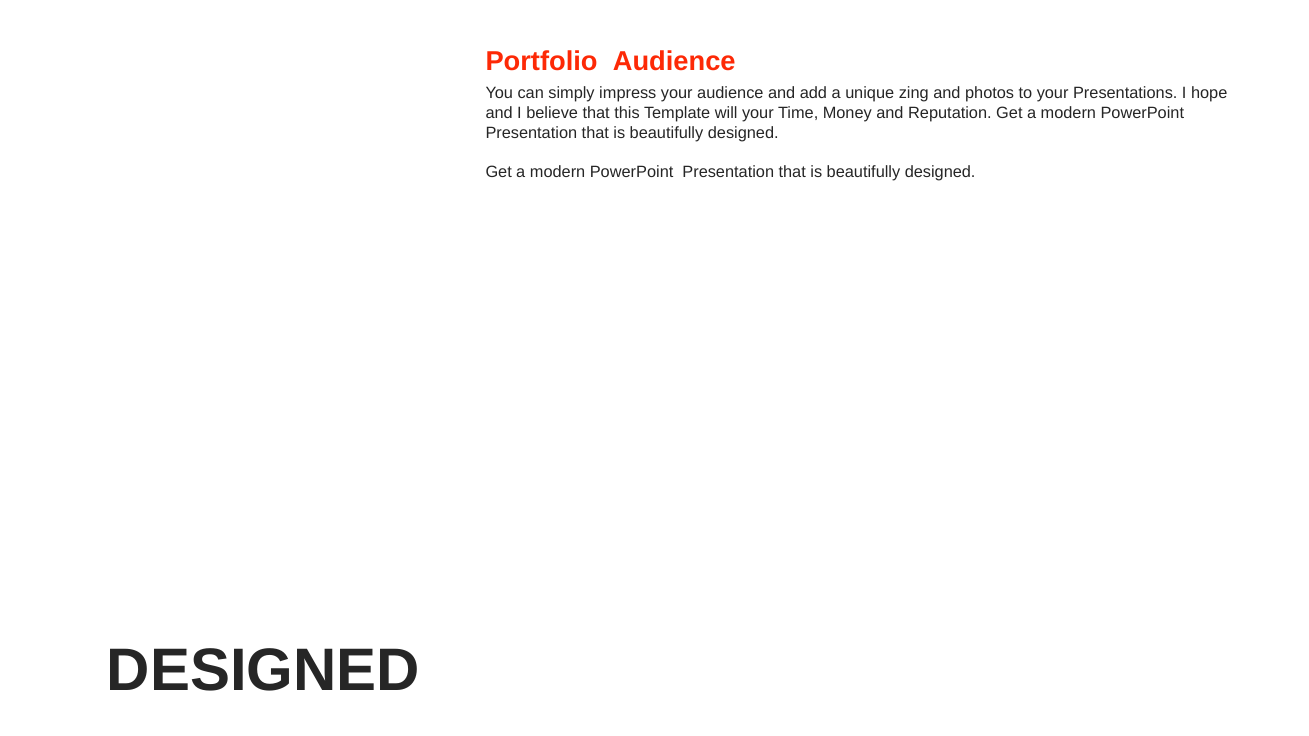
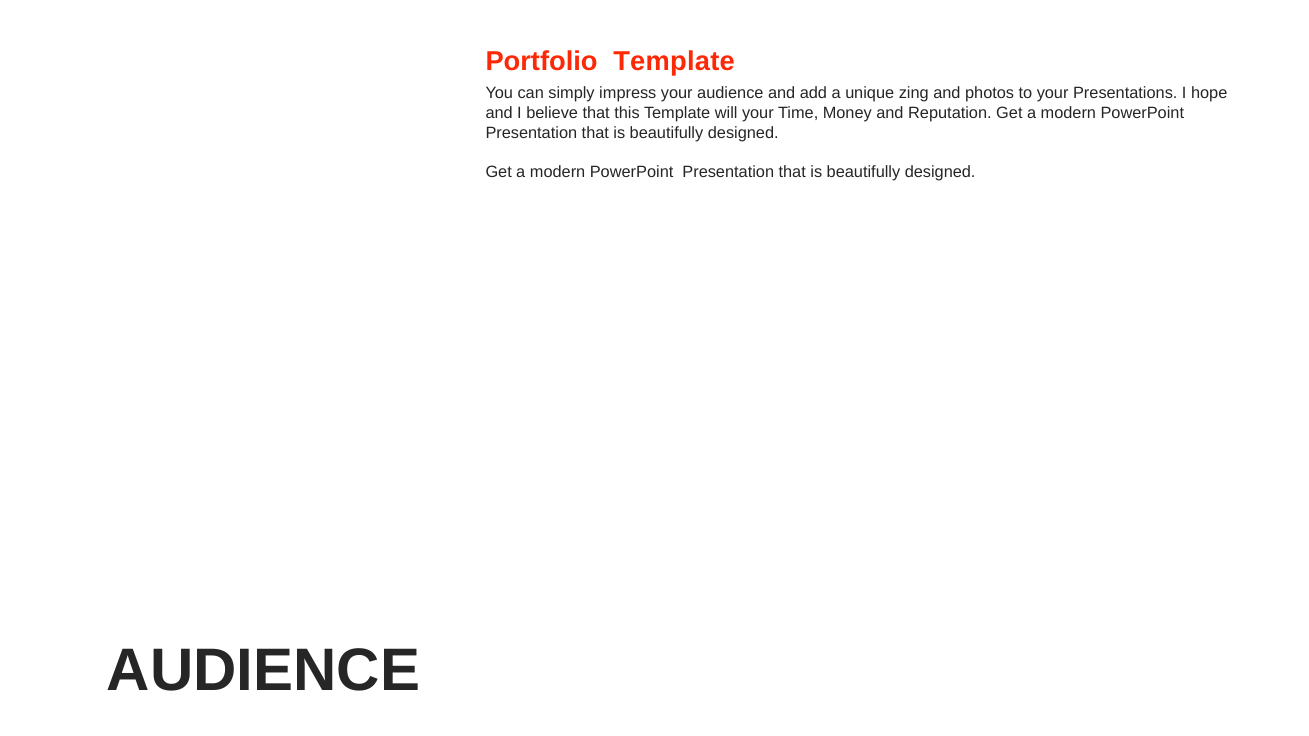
Portfolio Audience: Audience -> Template (674, 62)
DESIGNED: DESIGNED -> AUDIENCE (263, 671)
